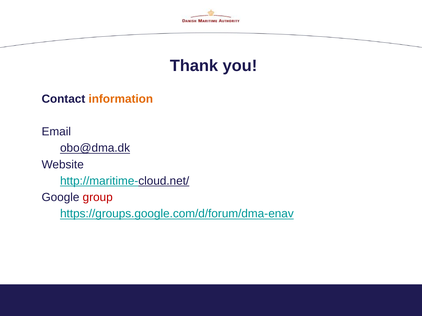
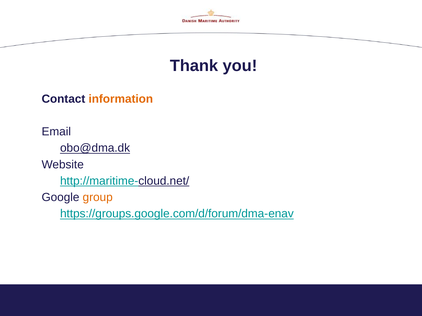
group colour: red -> orange (98, 198)
